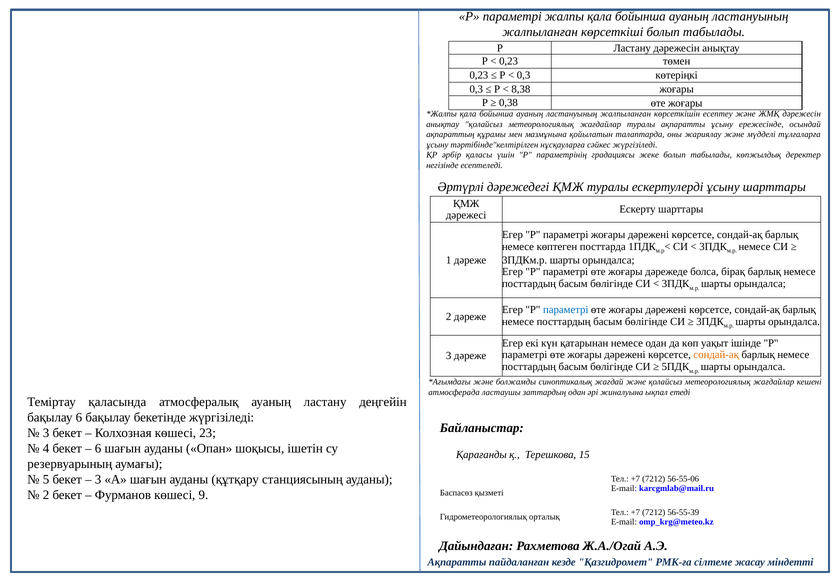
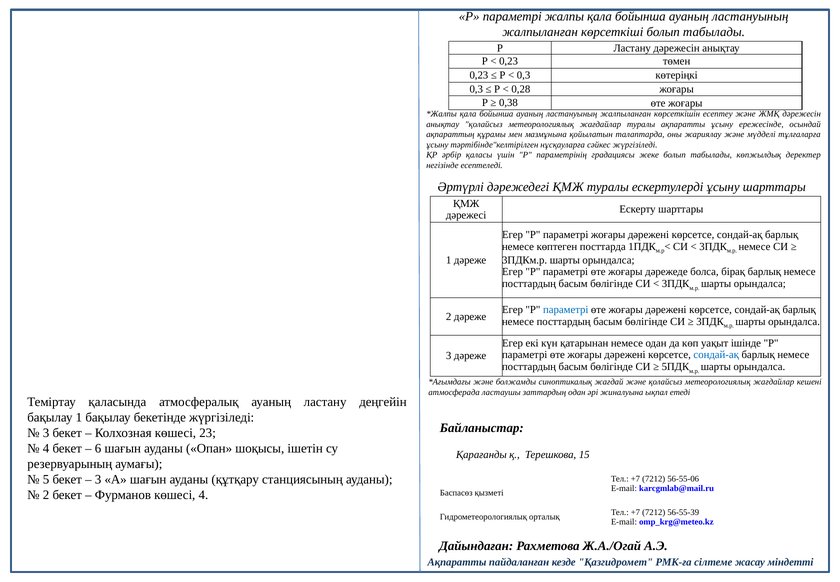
8,38: 8,38 -> 0,28 (521, 89)
сондай-ақ colour: orange -> blue (716, 355)
бақылау 6: 6 -> 1 (79, 417)
көшесі 9: 9 -> 4 (203, 494)
